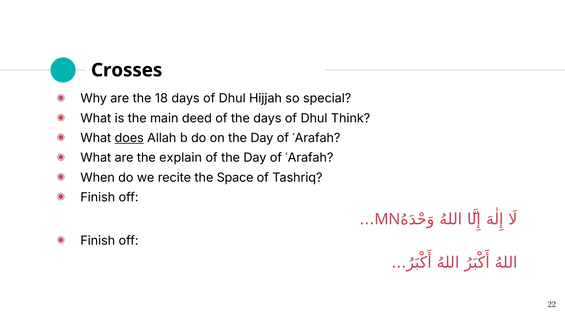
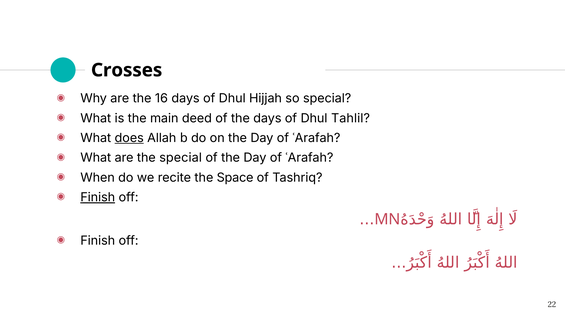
18: 18 -> 16 (161, 98)
Think: Think -> Tahlil (351, 118)
the explain: explain -> special (181, 158)
Finish underline: none -> present (98, 197)
